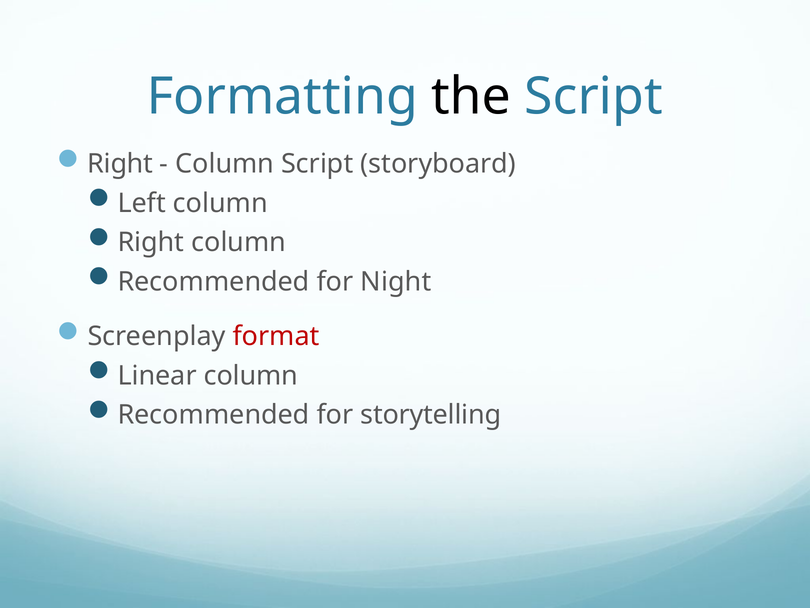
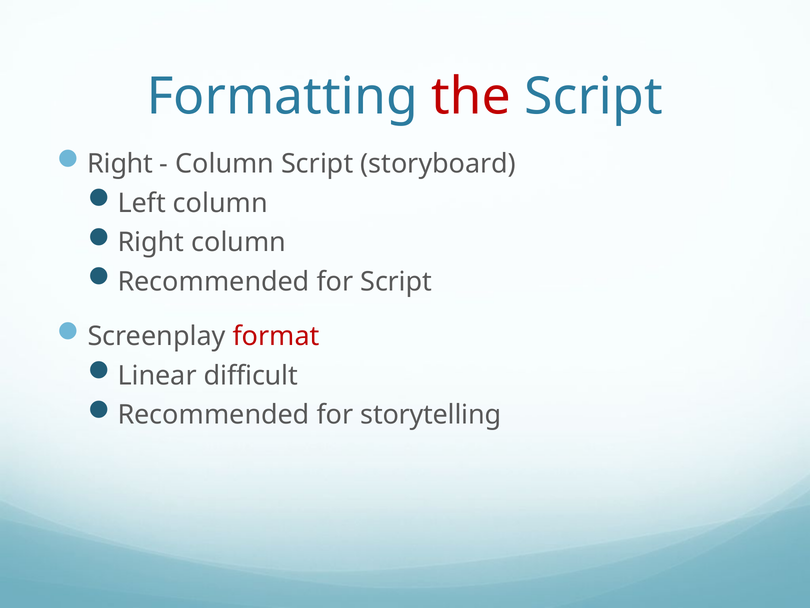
the colour: black -> red (471, 96)
for Night: Night -> Script (396, 281)
Linear column: column -> difficult (251, 375)
